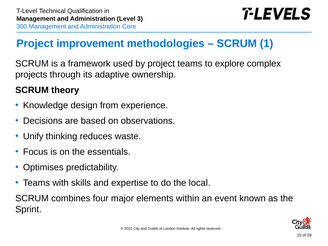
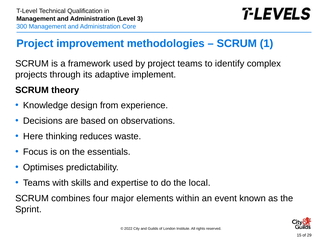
explore: explore -> identify (230, 64)
ownership: ownership -> implement (154, 75)
Unify: Unify -> Here (33, 136)
